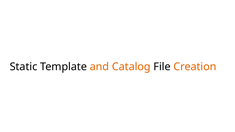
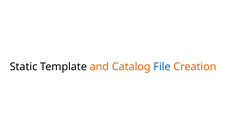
File colour: black -> blue (162, 67)
